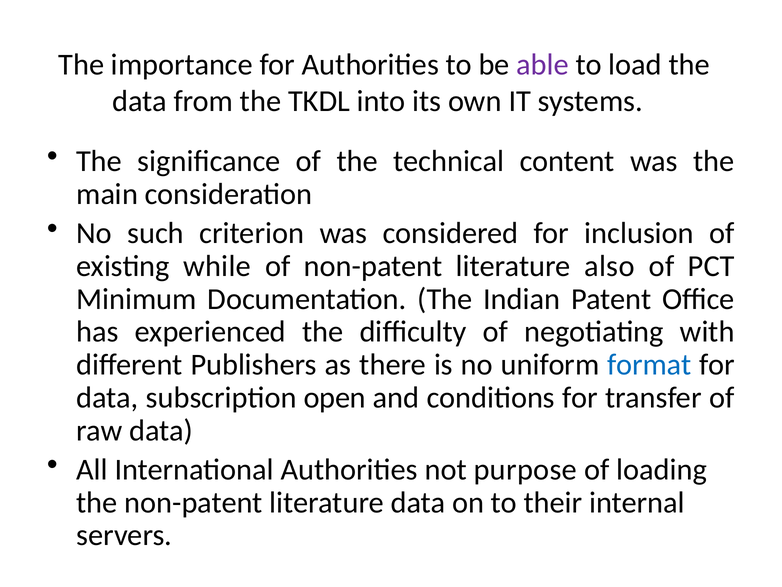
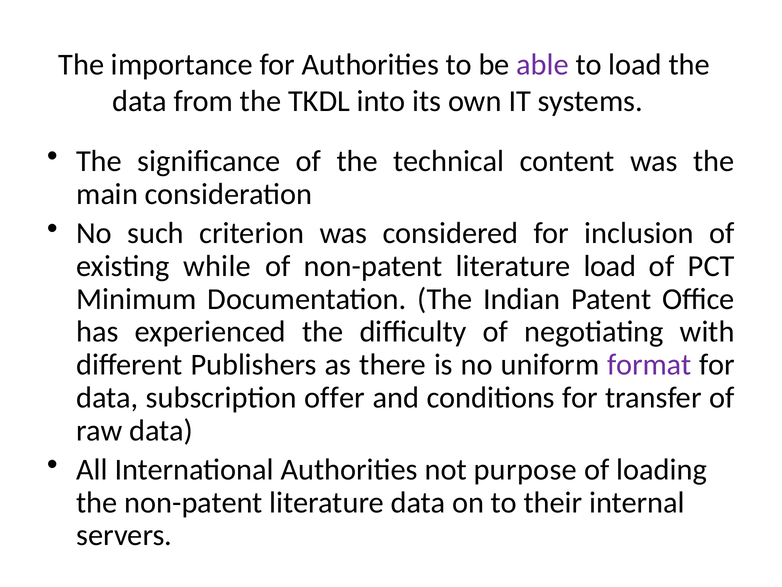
literature also: also -> load (610, 266)
format colour: blue -> purple (649, 364)
open: open -> offer (335, 397)
